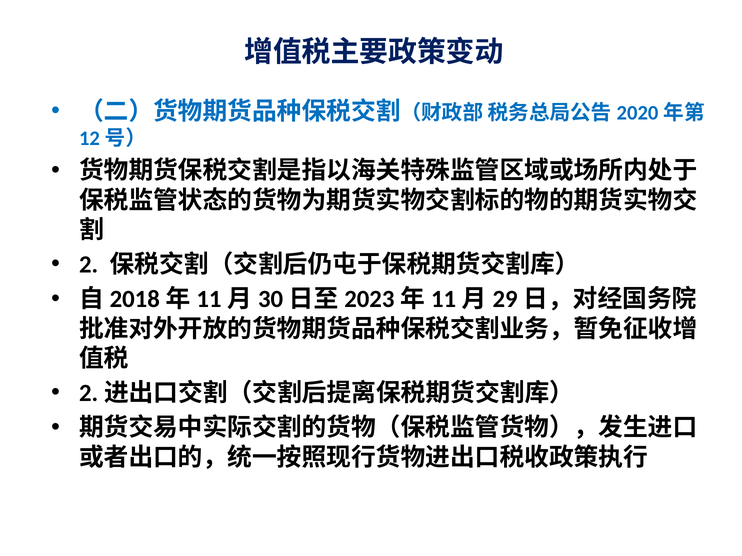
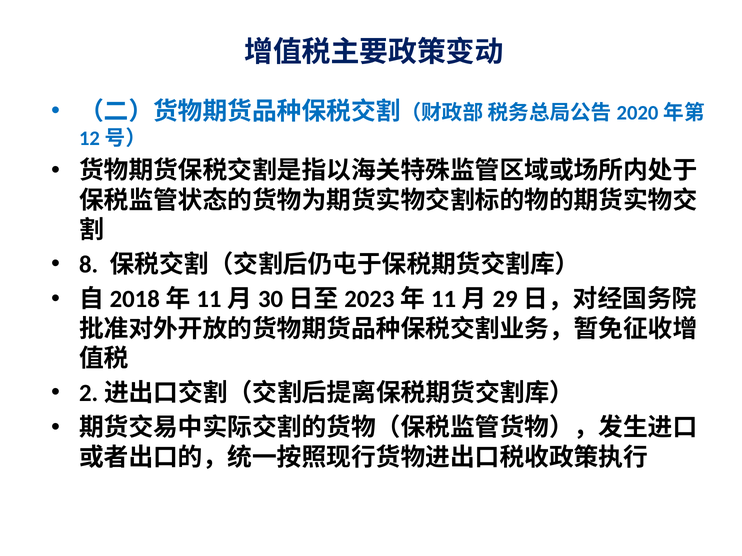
2: 2 -> 8 (89, 265)
